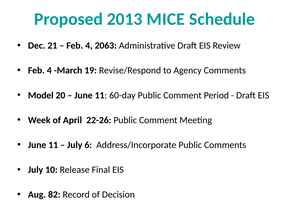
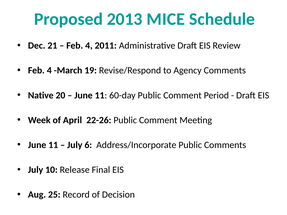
2063: 2063 -> 2011 (106, 46)
Model: Model -> Native (41, 95)
82: 82 -> 25 (54, 195)
